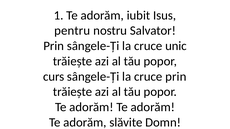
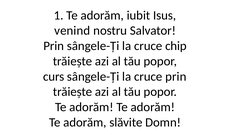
pentru: pentru -> venind (72, 31)
unic: unic -> chip (176, 46)
